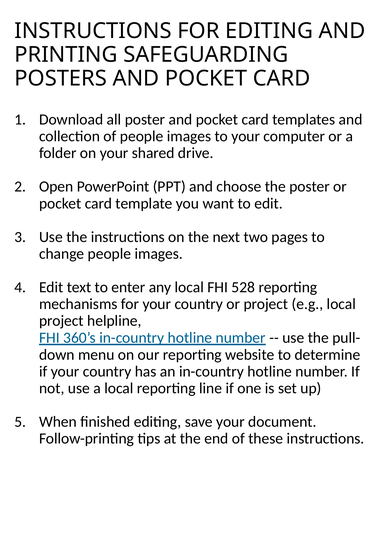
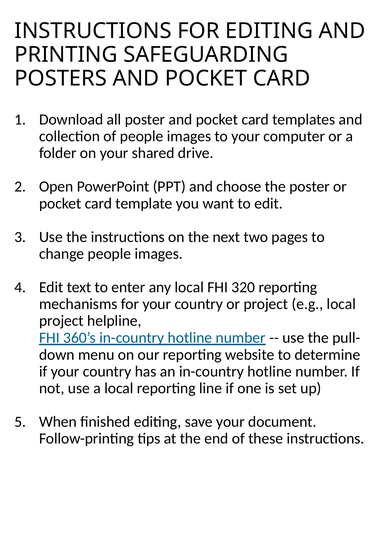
528: 528 -> 320 (243, 287)
